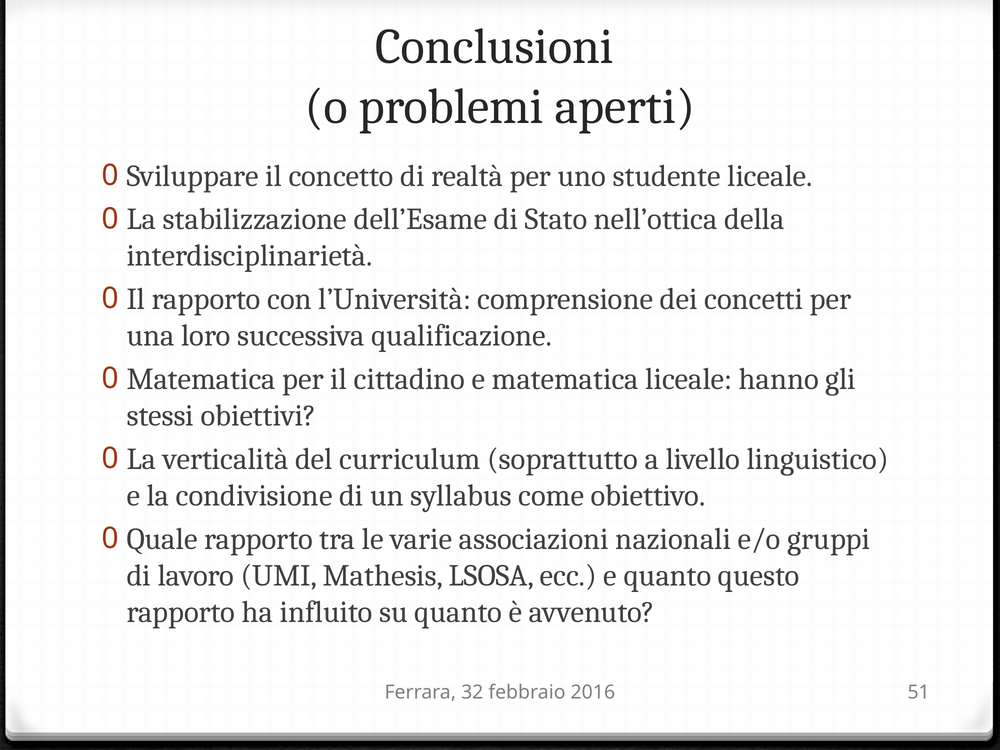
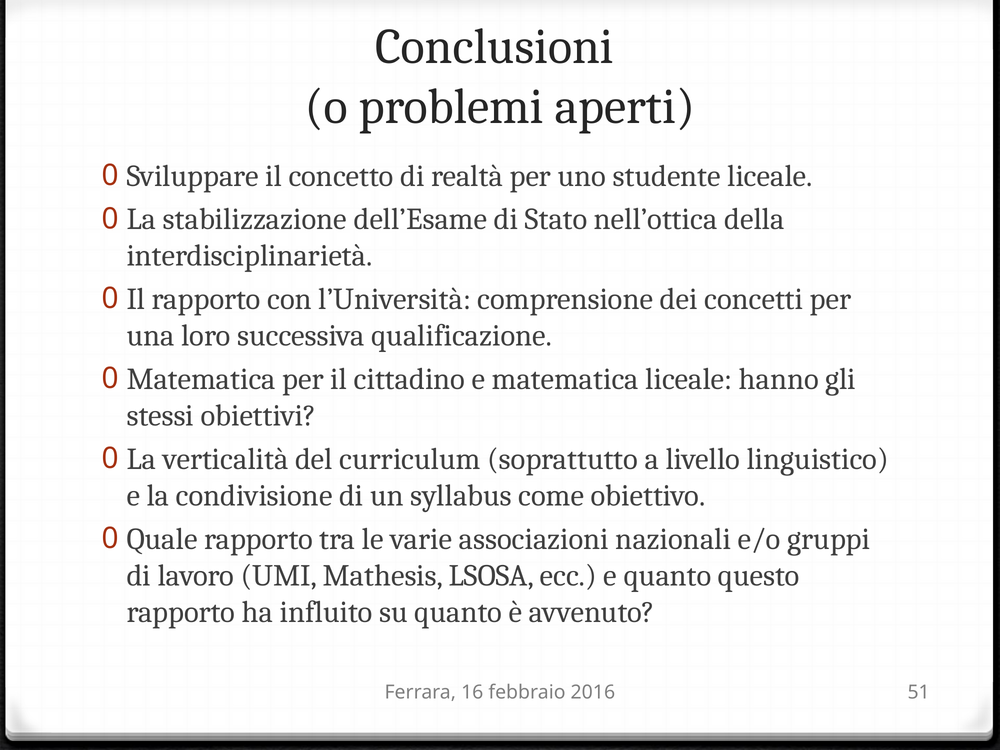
32: 32 -> 16 (472, 692)
